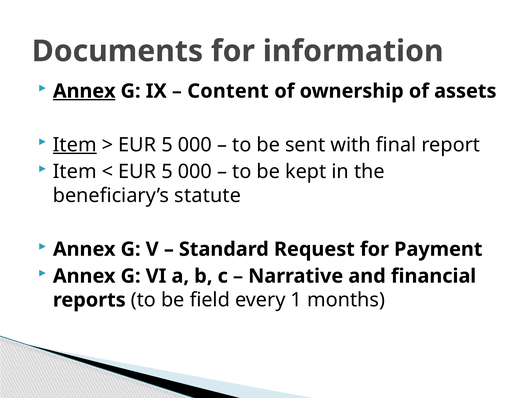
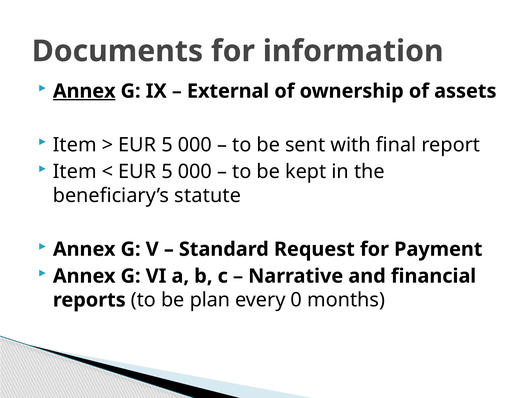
Content: Content -> External (228, 91)
Item underline: present -> none (75, 145)
field: field -> plan (210, 300)
1: 1 -> 0 (296, 300)
